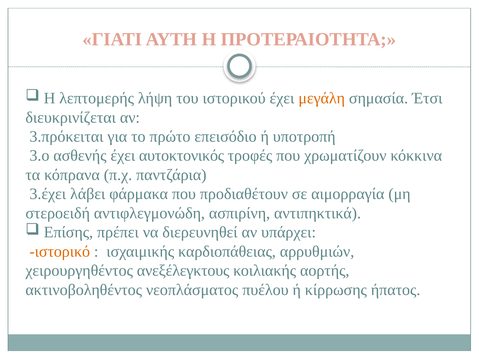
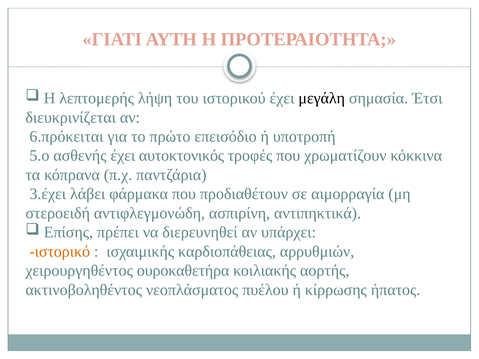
μεγάλη colour: orange -> black (322, 98)
3.πρόκειται: 3.πρόκειται -> 6.πρόκειται (66, 137)
3.ο: 3.ο -> 5.ο (39, 156)
ανεξέλεγκτους: ανεξέλεγκτους -> ουροκαθετήρα (183, 271)
